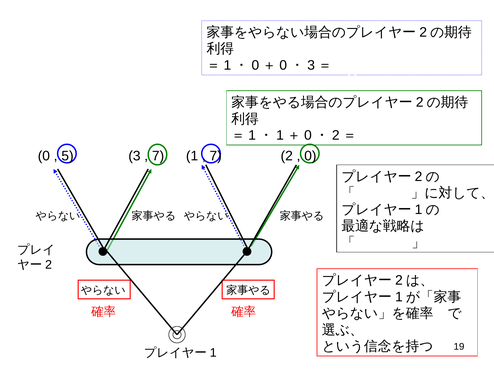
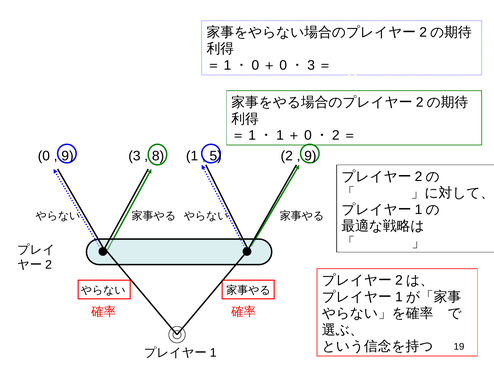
5: 5 -> 9 (67, 156)
7: 7 -> 8 (158, 156)
7: 7 -> 5 (216, 156)
0: 0 -> 9 (310, 156)
